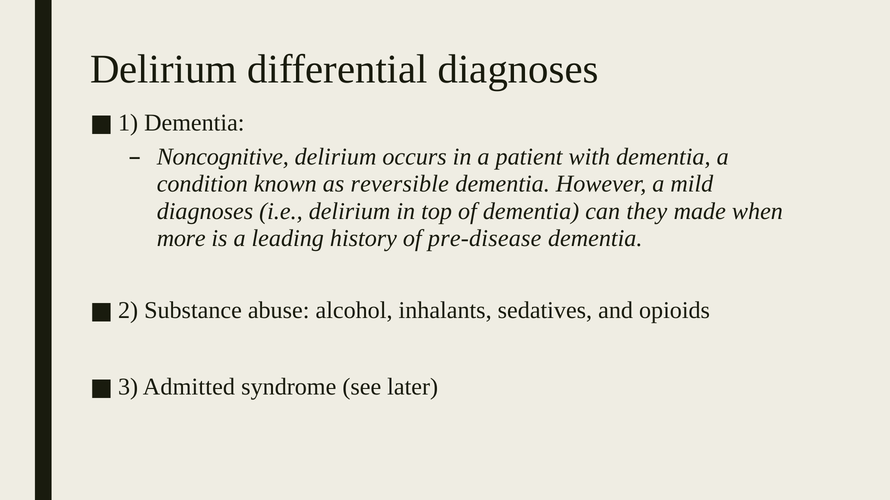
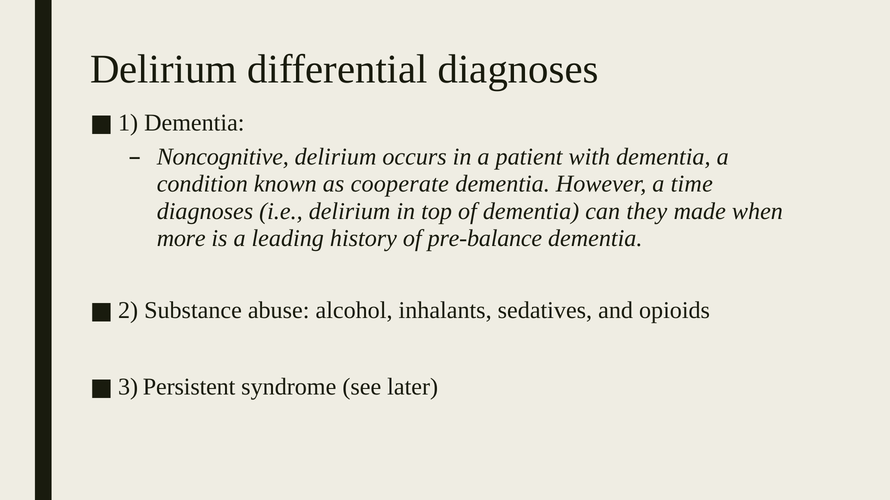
reversible: reversible -> cooperate (400, 184)
mild: mild -> time (692, 184)
pre-disease: pre-disease -> pre-balance (485, 239)
Admitted: Admitted -> Persistent (189, 388)
